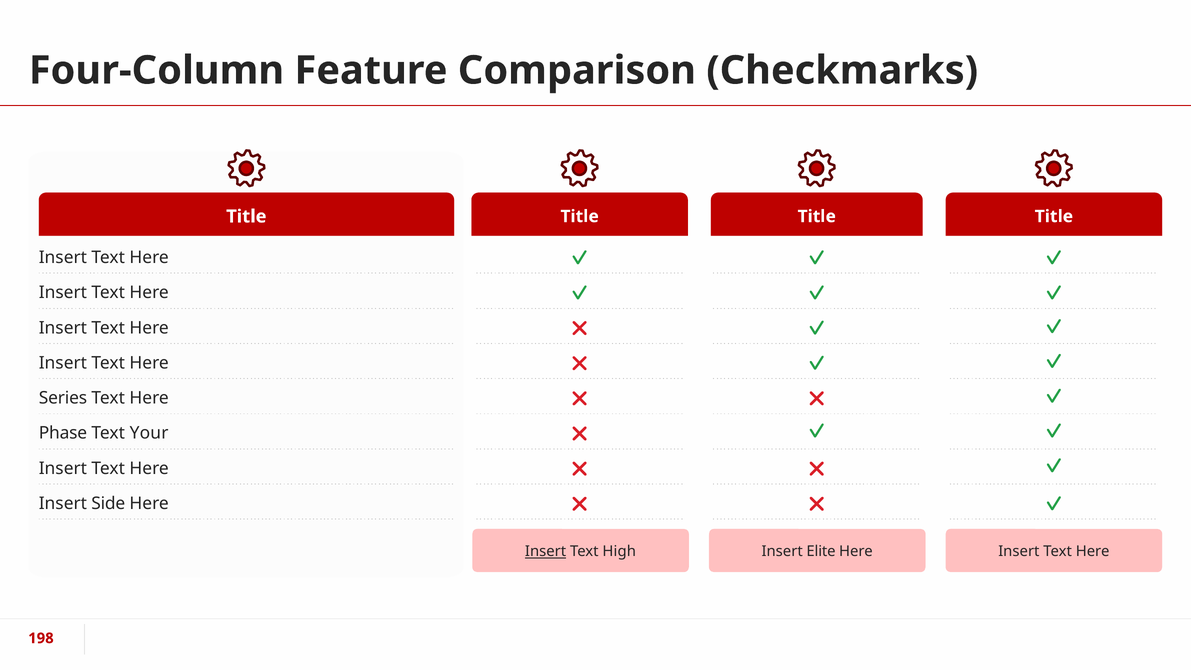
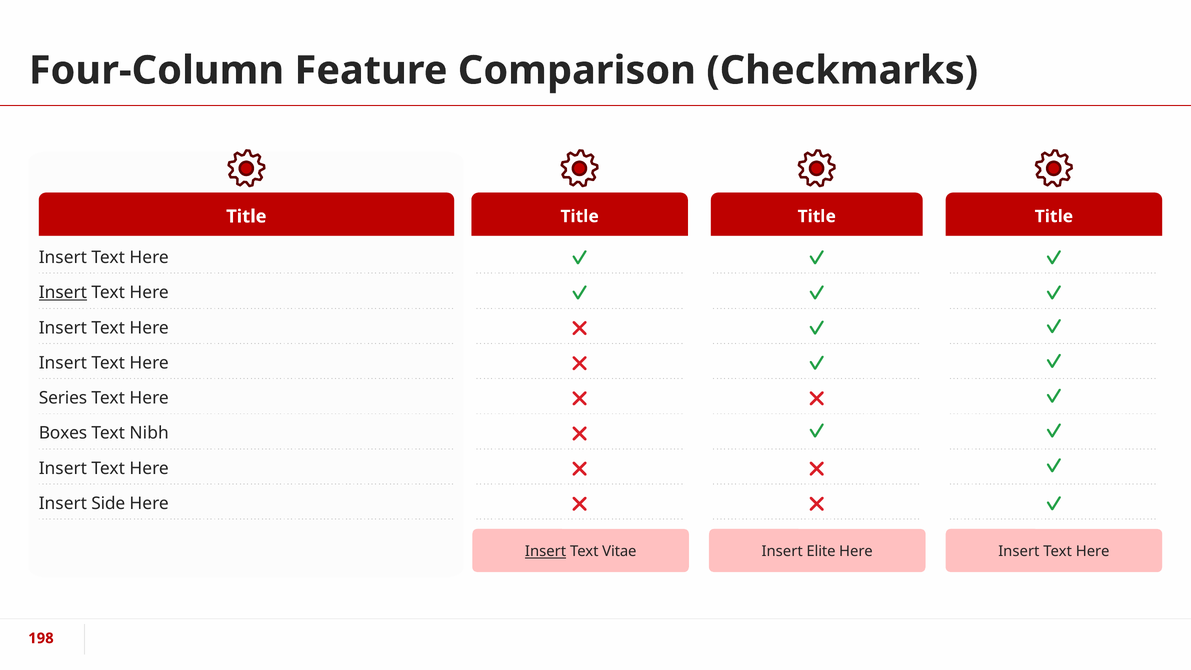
Insert underline: none -> present (63, 293)
Phase: Phase -> Boxes (63, 433)
Your: Your -> Nibh (149, 433)
High: High -> Vitae (619, 551)
